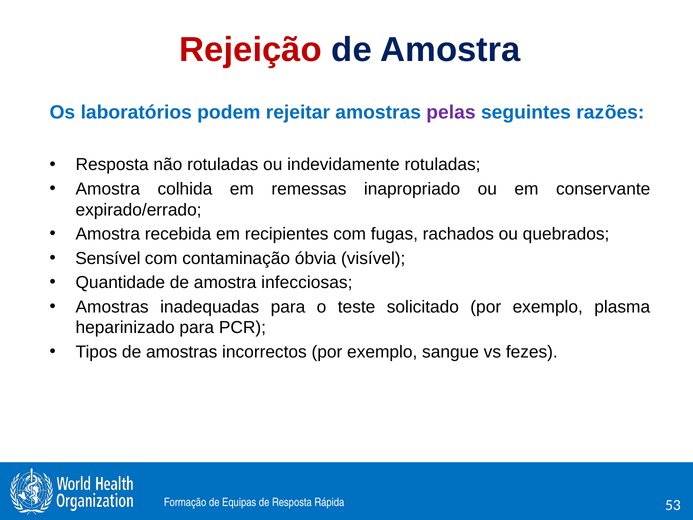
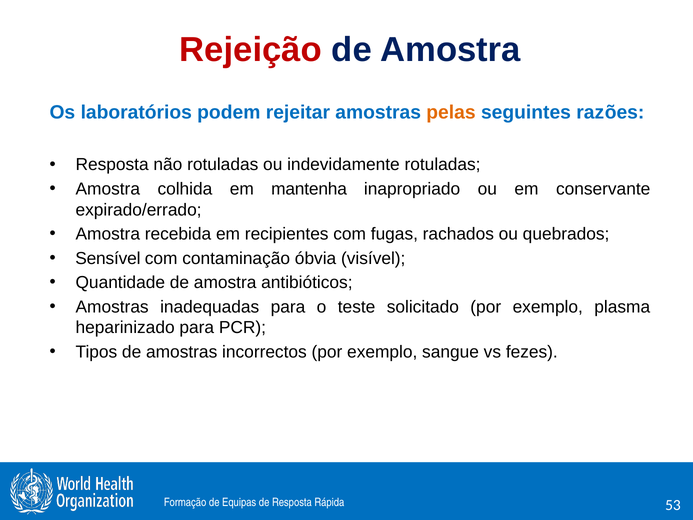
pelas colour: purple -> orange (451, 112)
remessas: remessas -> mantenha (309, 189)
infecciosas: infecciosas -> antibióticos (307, 283)
